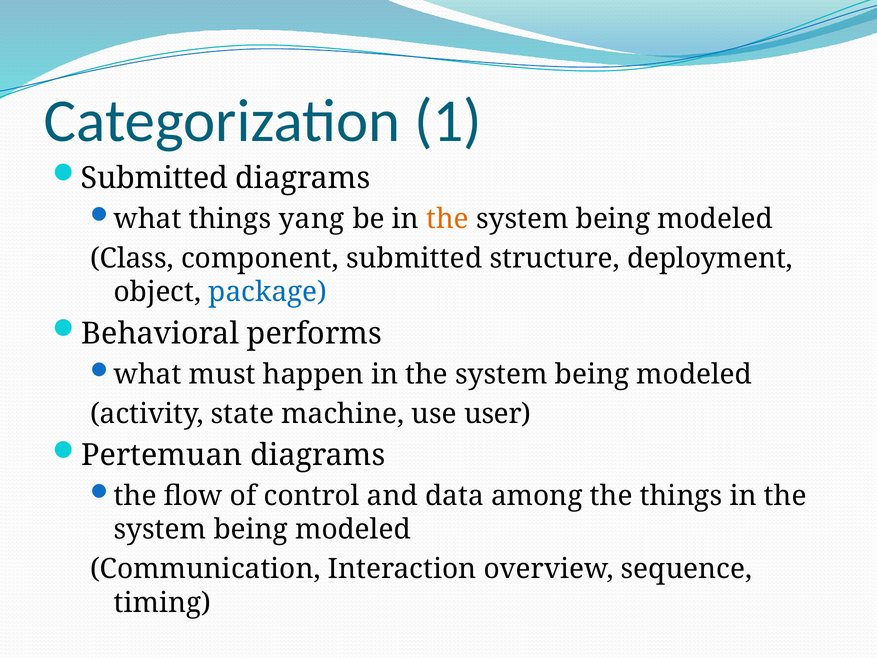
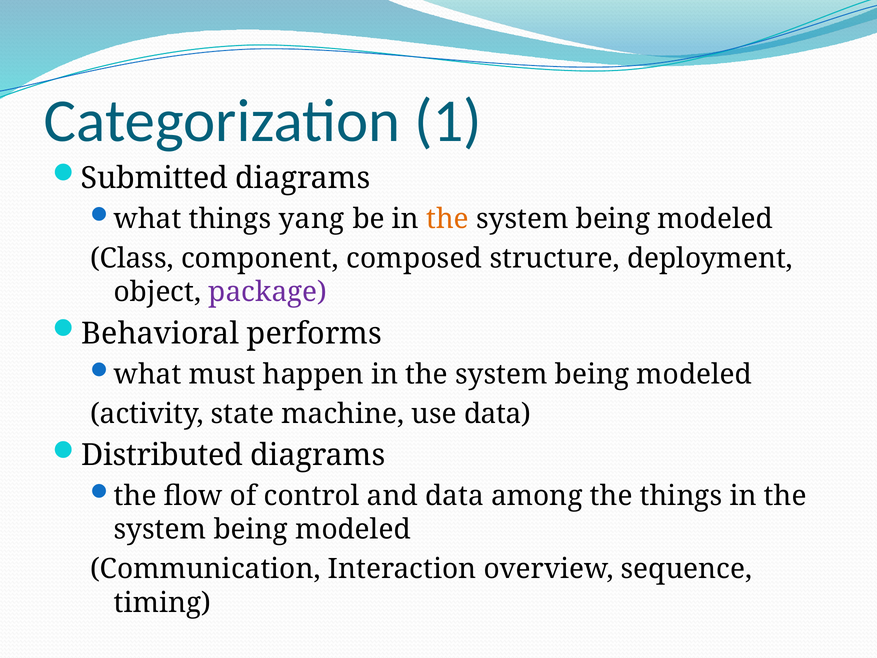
component submitted: submitted -> composed (414, 258)
package colour: blue -> purple (268, 292)
use user: user -> data (498, 414)
Pertemuan: Pertemuan -> Distributed (162, 455)
